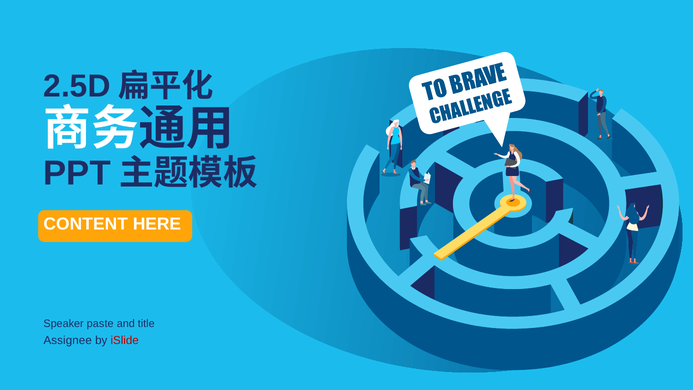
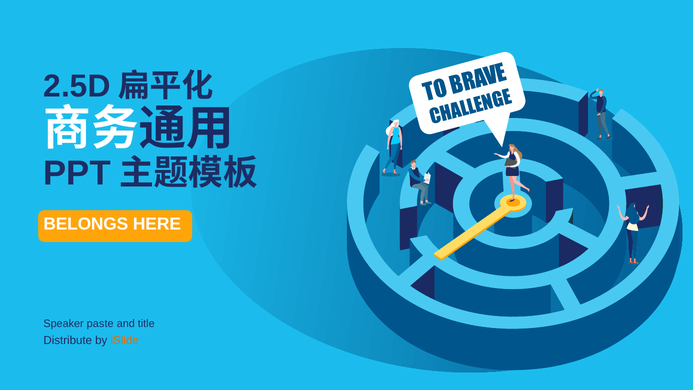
CONTENT: CONTENT -> BELONGS (86, 224)
Assignee: Assignee -> Distribute (68, 340)
iSlide colour: red -> orange (125, 340)
